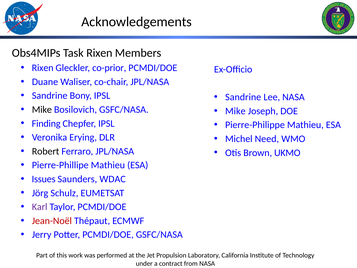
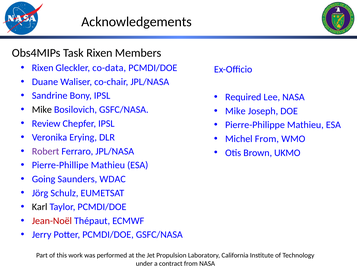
co-prior: co-prior -> co-data (109, 68)
Sandrine: Sandrine -> Required (243, 97)
Finding: Finding -> Review (46, 123)
Michel Need: Need -> From (267, 139)
Robert colour: black -> purple (46, 151)
Issues: Issues -> Going (44, 179)
Karl colour: purple -> black (40, 207)
